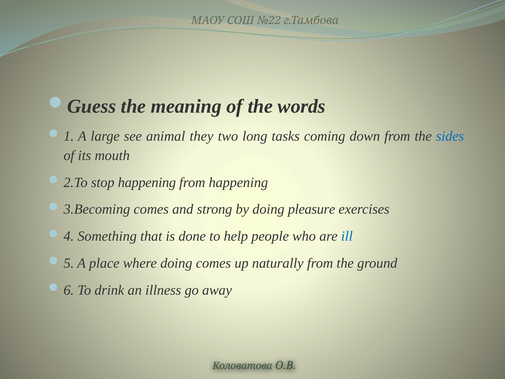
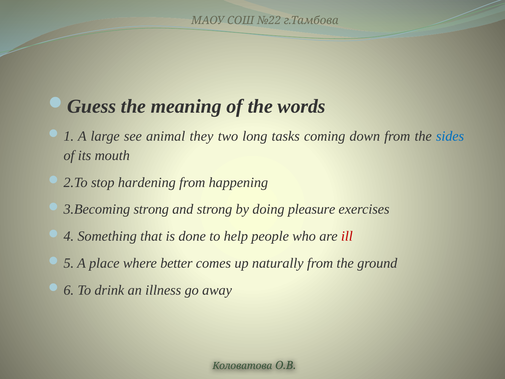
stop happening: happening -> hardening (147, 182)
comes: comes -> strong (151, 209)
ill colour: blue -> red (347, 236)
where doing: doing -> better (176, 263)
